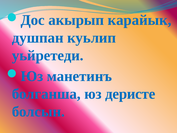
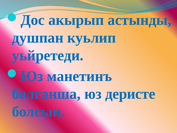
карайык: карайык -> астынды (140, 20)
